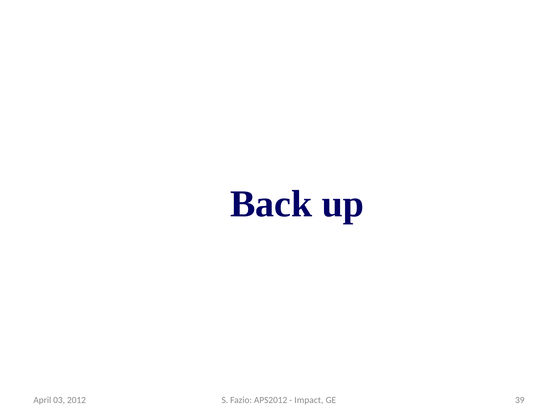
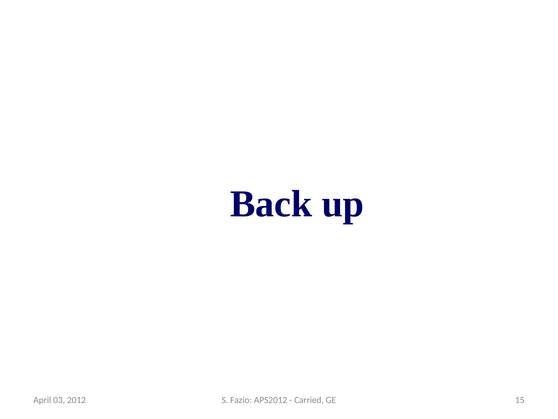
Impact: Impact -> Carried (309, 400)
39: 39 -> 15 (520, 400)
